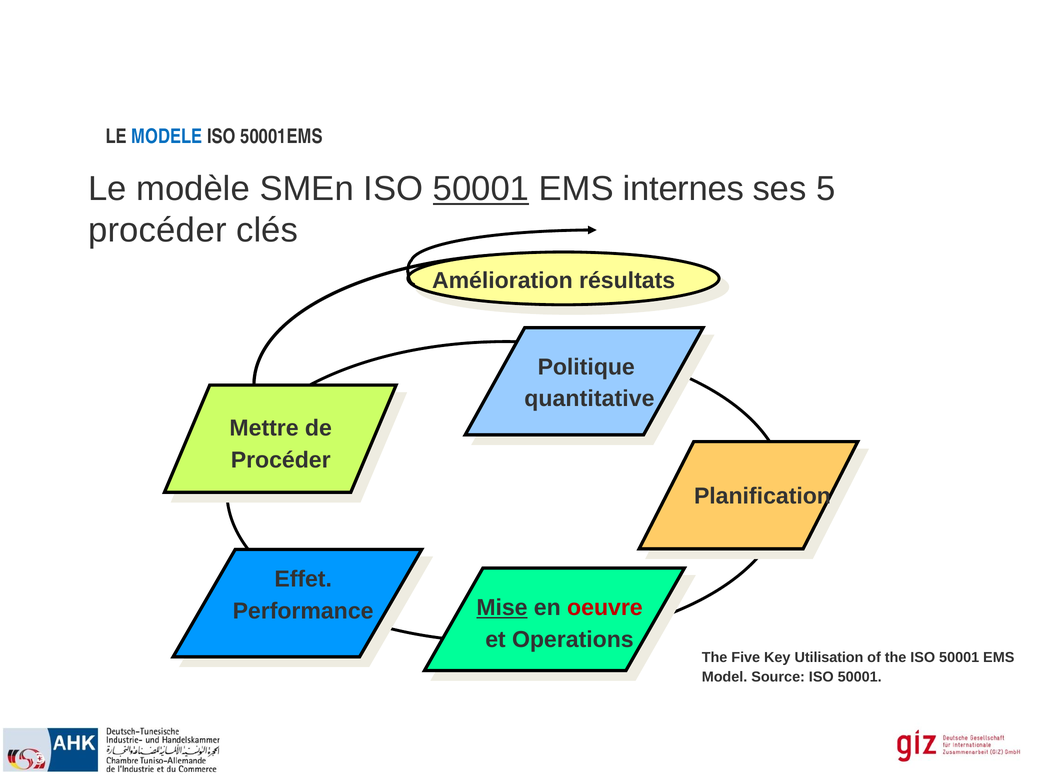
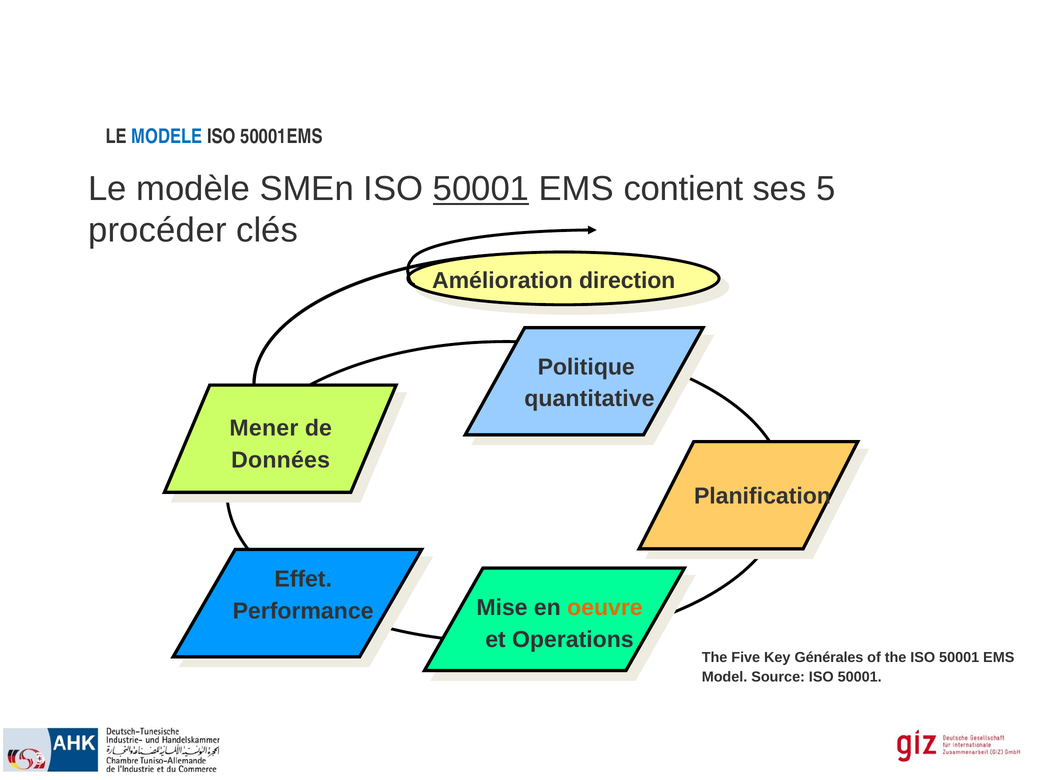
internes: internes -> contient (683, 189)
résultats: résultats -> direction (627, 281)
Mettre: Mettre -> Mener (264, 428)
Procéder: Procéder -> Données (281, 460)
Mise underline: present -> none (502, 608)
oeuvre colour: red -> orange (605, 608)
Utilisation: Utilisation -> Générales (829, 657)
